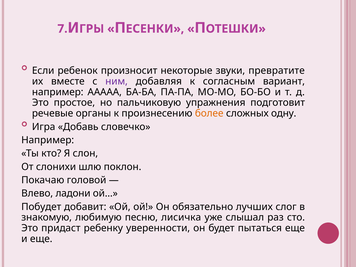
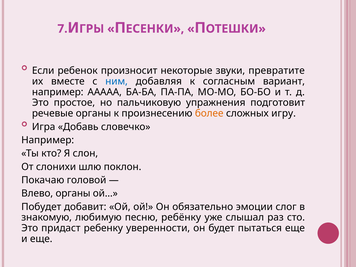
ним colour: purple -> blue (117, 81)
одну: одну -> игру (284, 113)
Влево ладони: ладони -> органы (73, 193)
лучших: лучших -> эмоции (254, 207)
лисичка: лисичка -> ребёнку (181, 217)
